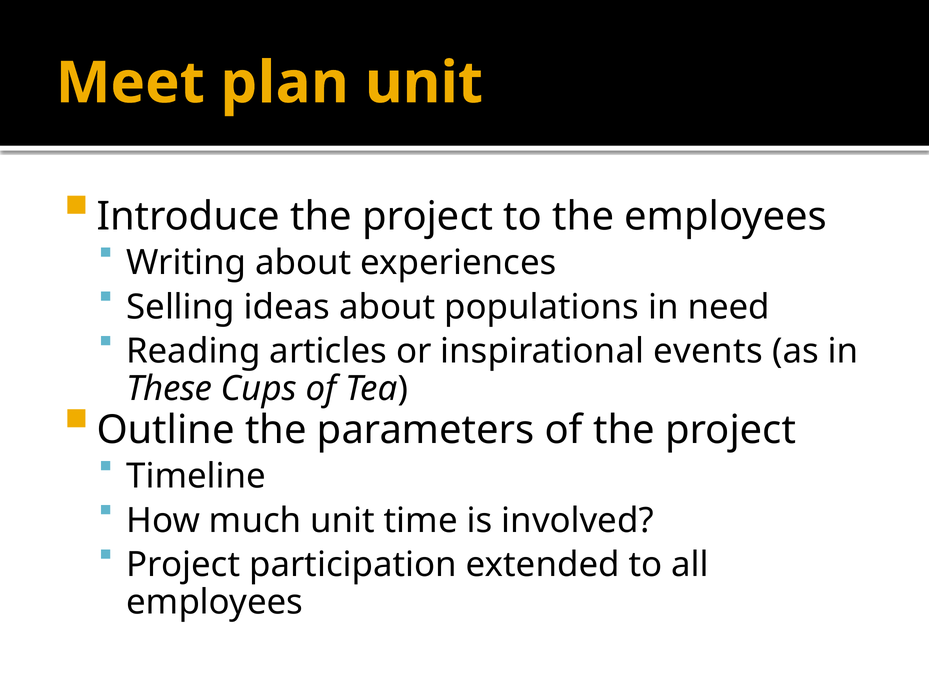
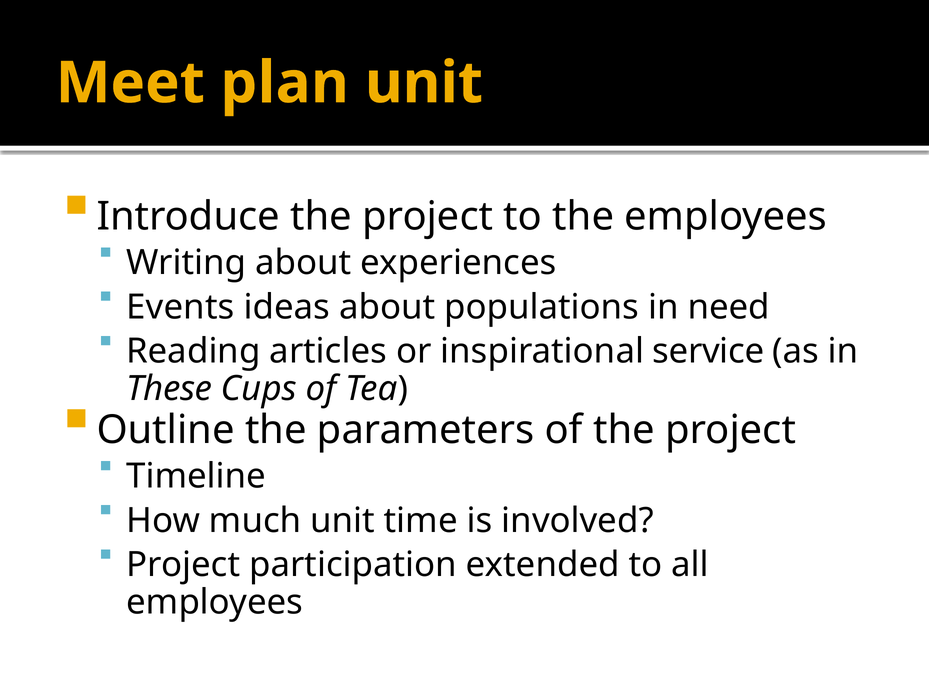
Selling: Selling -> Events (180, 307)
events: events -> service (708, 351)
